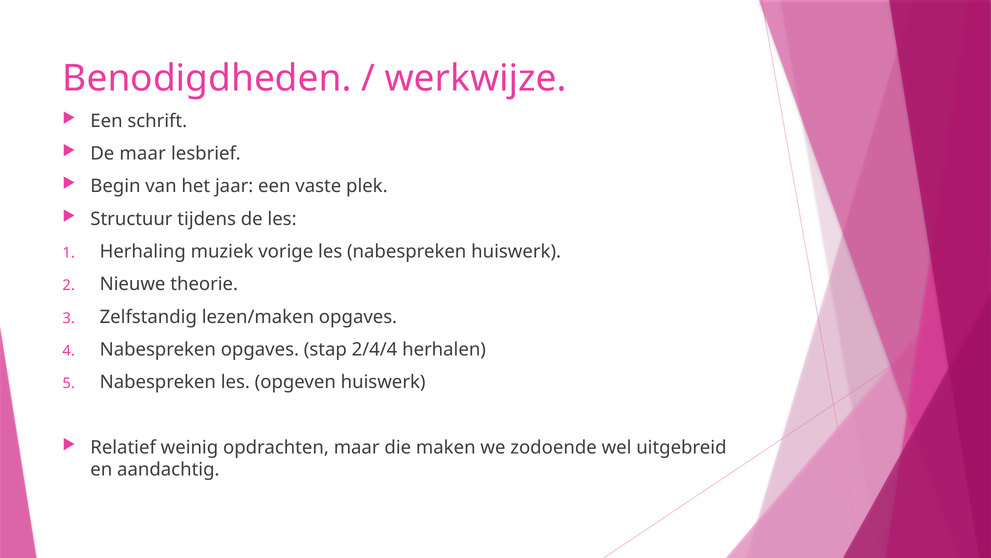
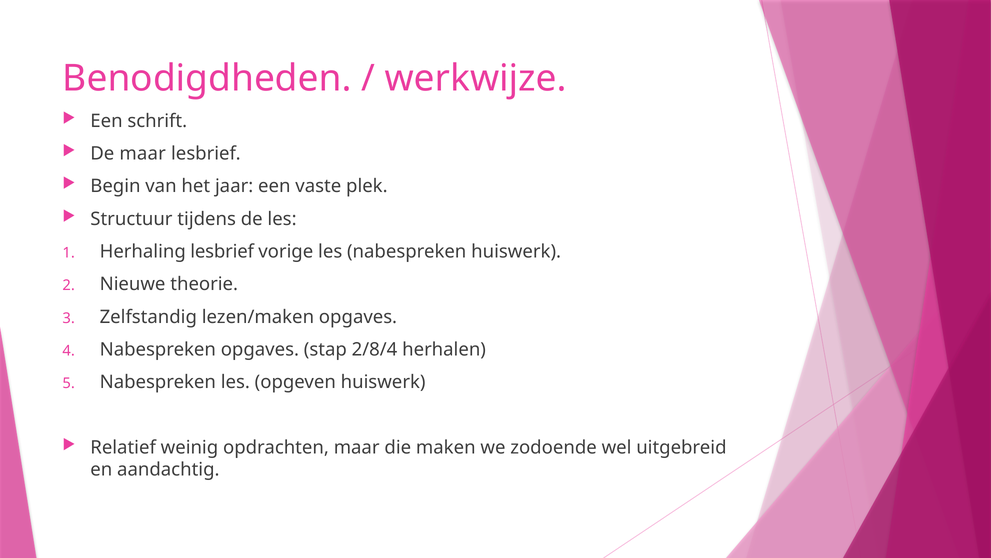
Herhaling muziek: muziek -> lesbrief (222, 251)
2/4/4: 2/4/4 -> 2/8/4 (375, 349)
